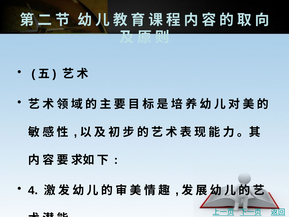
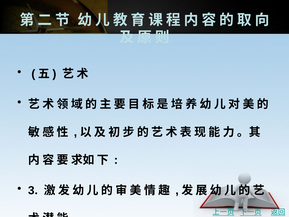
4: 4 -> 3 (33, 190)
